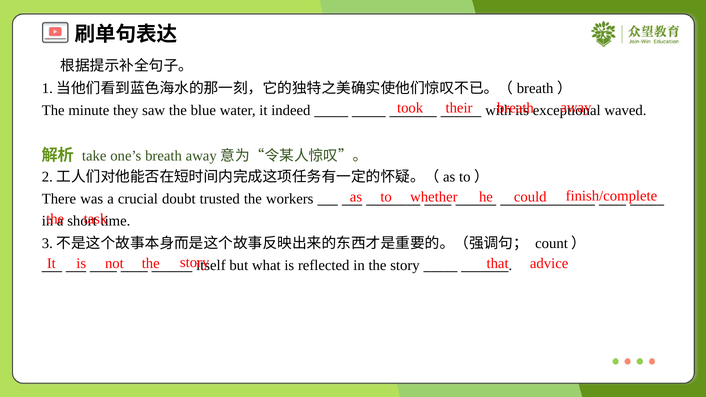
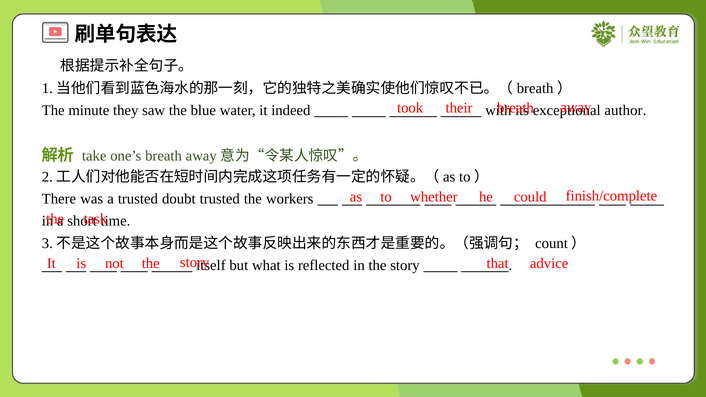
waved: waved -> author (625, 110)
a crucial: crucial -> trusted (138, 199)
